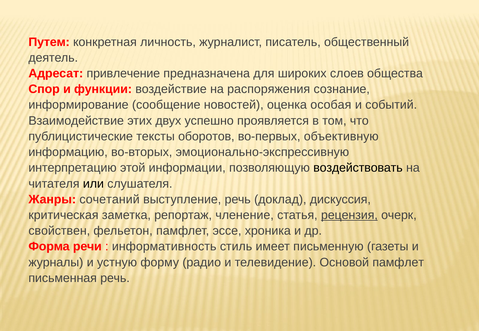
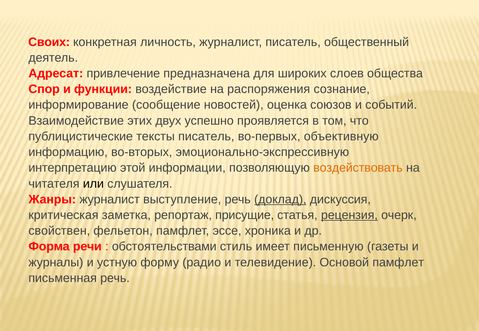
Путем: Путем -> Своих (49, 42)
особая: особая -> союзов (331, 105)
тексты оборотов: оборотов -> писатель (206, 137)
воздействовать colour: black -> orange (358, 168)
Жанры сочетаний: сочетаний -> журналист (110, 200)
доклад underline: none -> present (280, 200)
членение: членение -> присущие (245, 216)
информативность: информативность -> обстоятельствами (164, 247)
